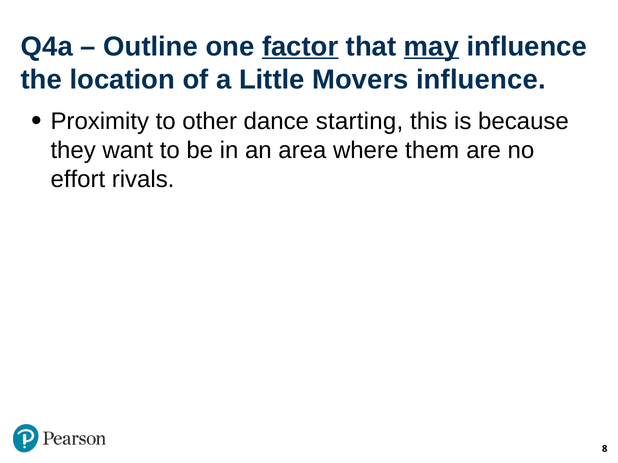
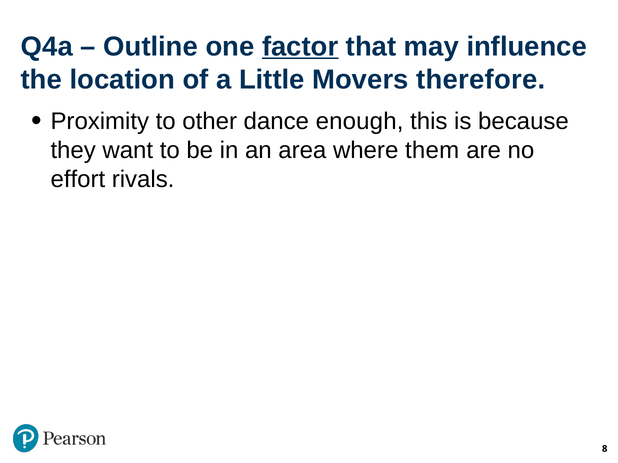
may underline: present -> none (431, 47)
Movers influence: influence -> therefore (481, 80)
starting: starting -> enough (360, 122)
